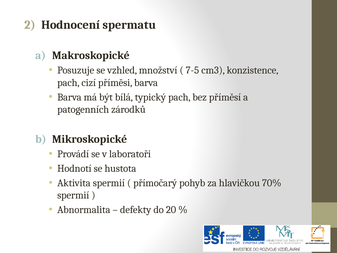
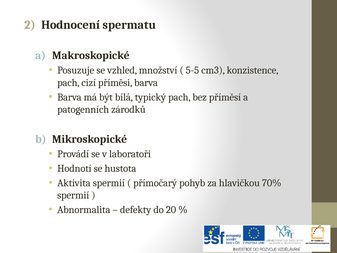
7-5: 7-5 -> 5-5 (192, 70)
